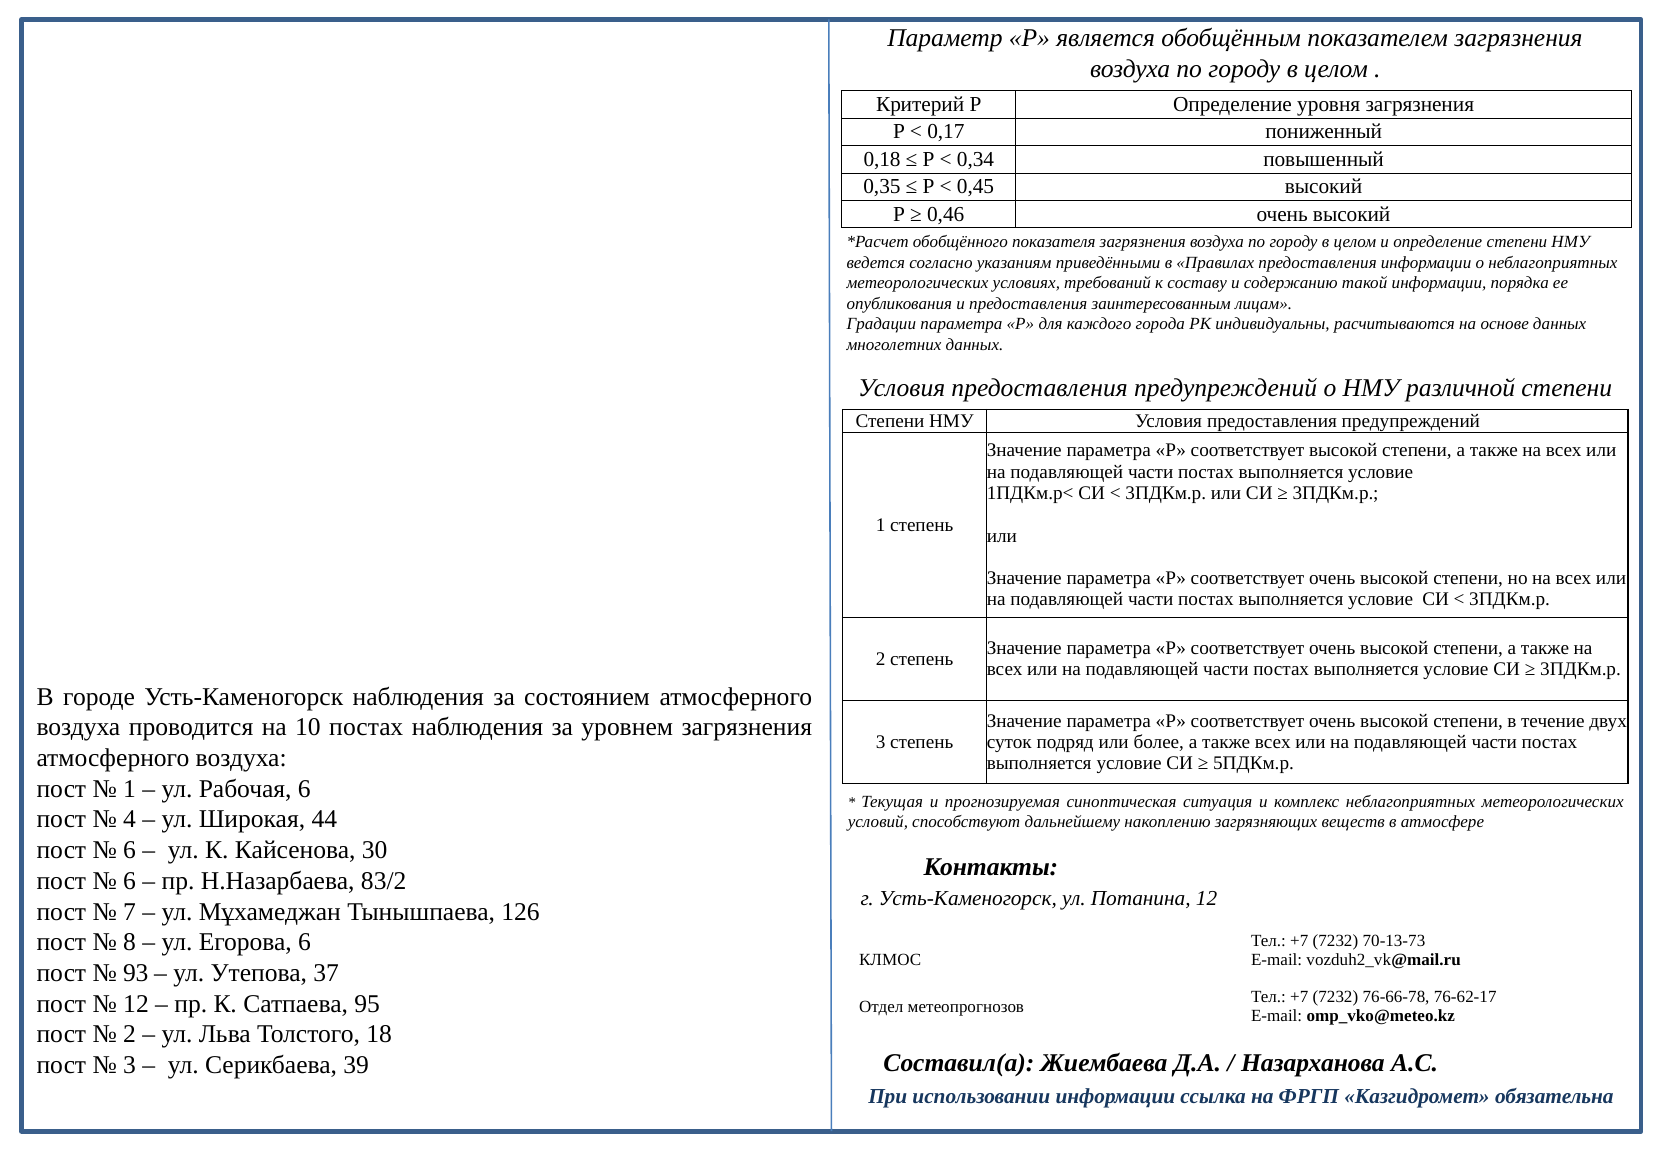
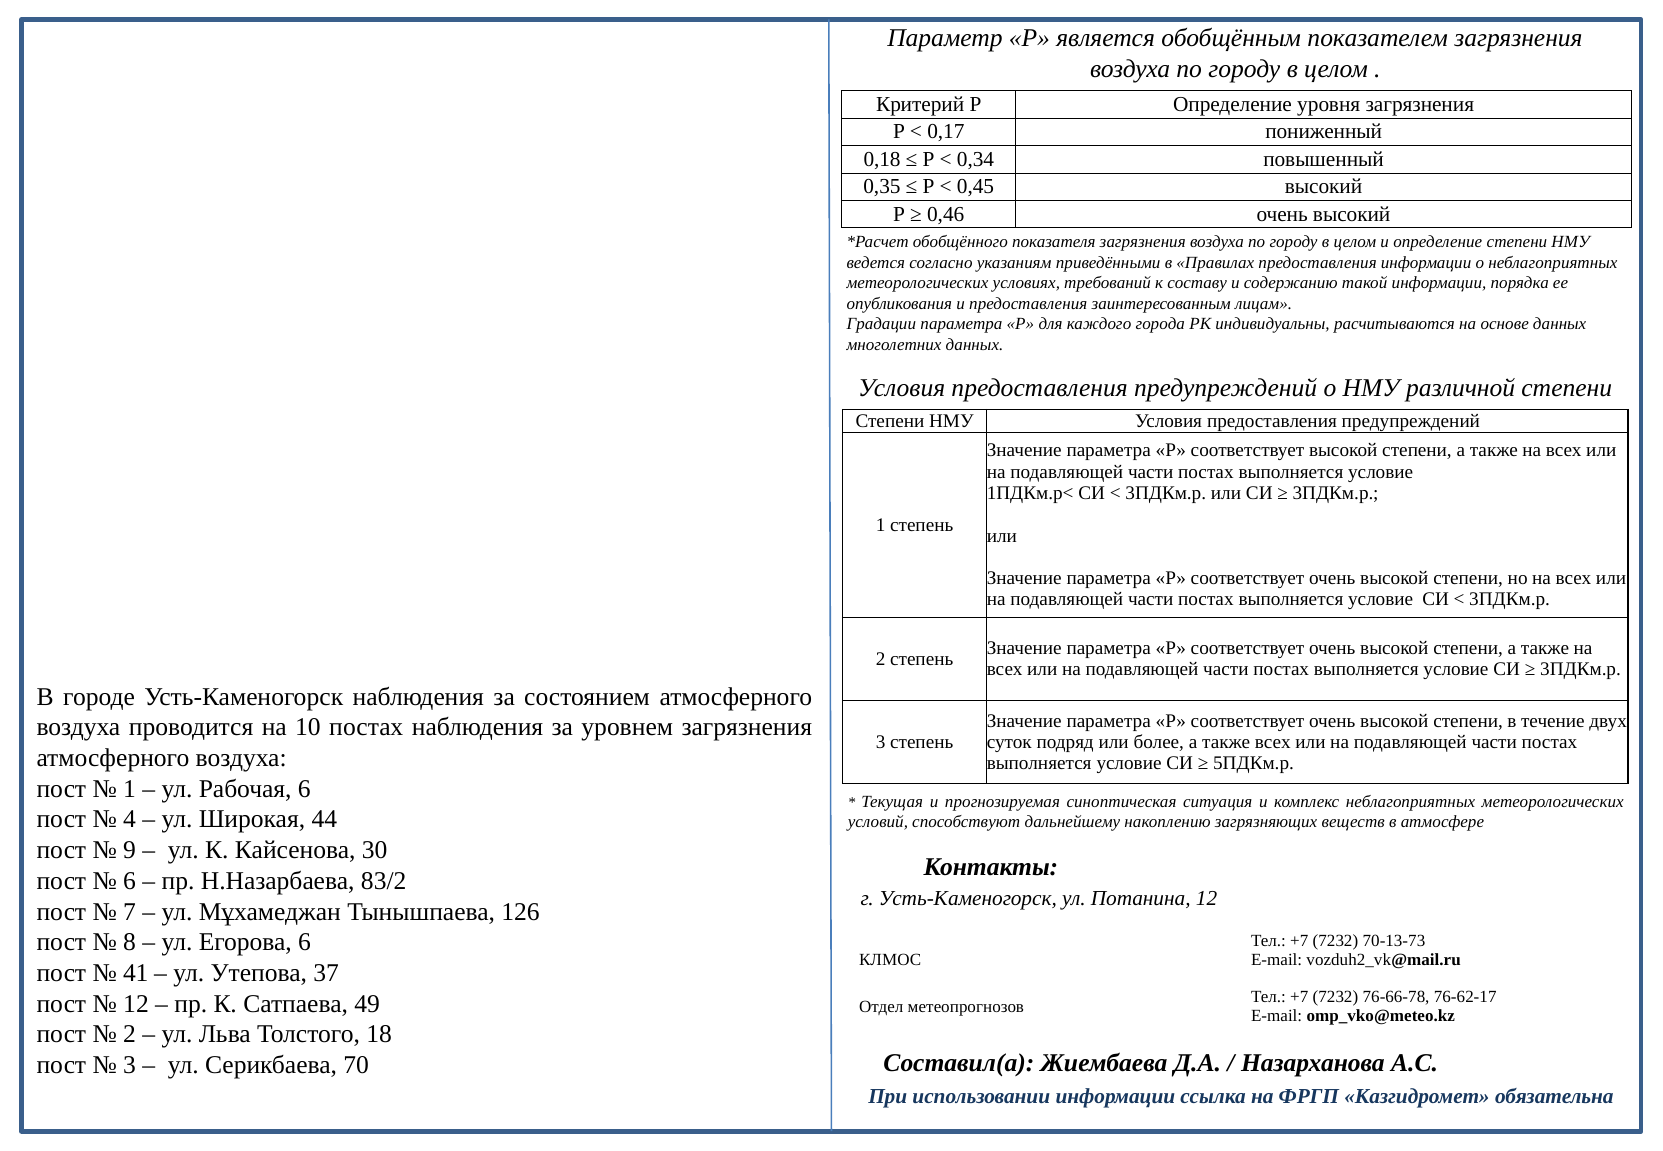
6: 6 -> 9 (130, 850)
93: 93 -> 41 (136, 973)
95: 95 -> 49 (367, 1004)
39: 39 -> 70 (356, 1065)
